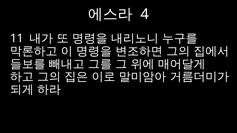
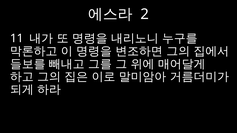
4: 4 -> 2 (145, 14)
